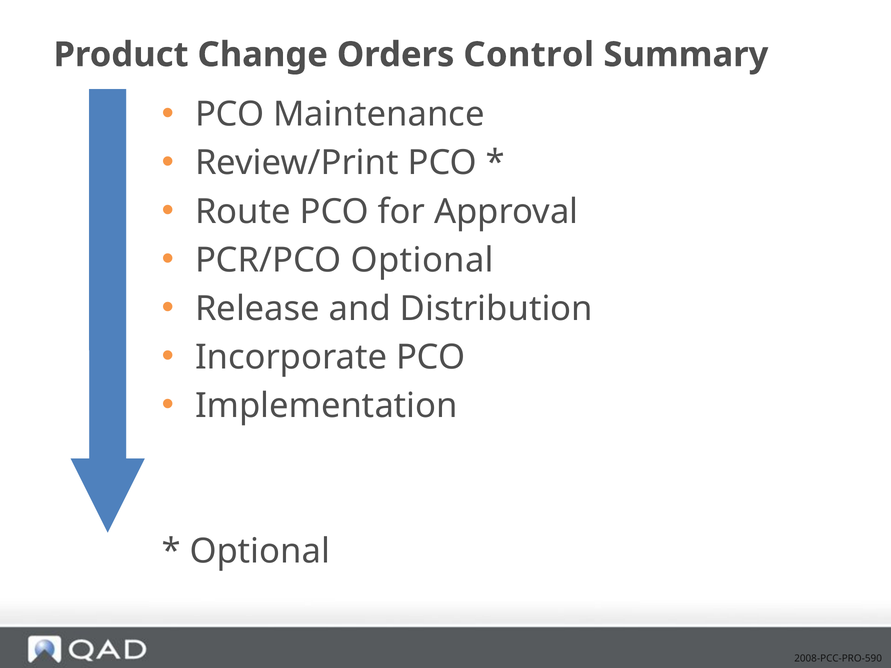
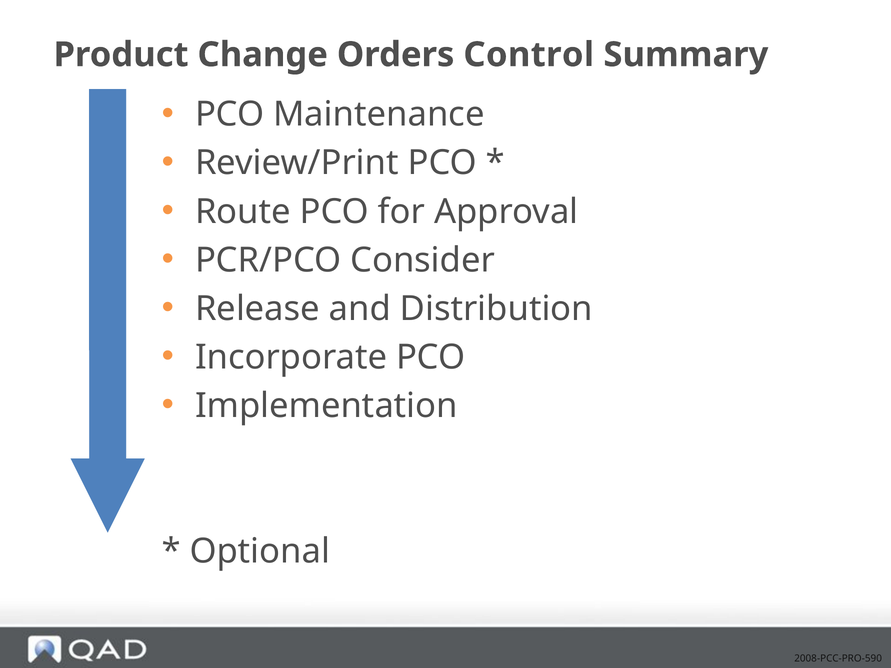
PCR/PCO Optional: Optional -> Consider (423, 260)
